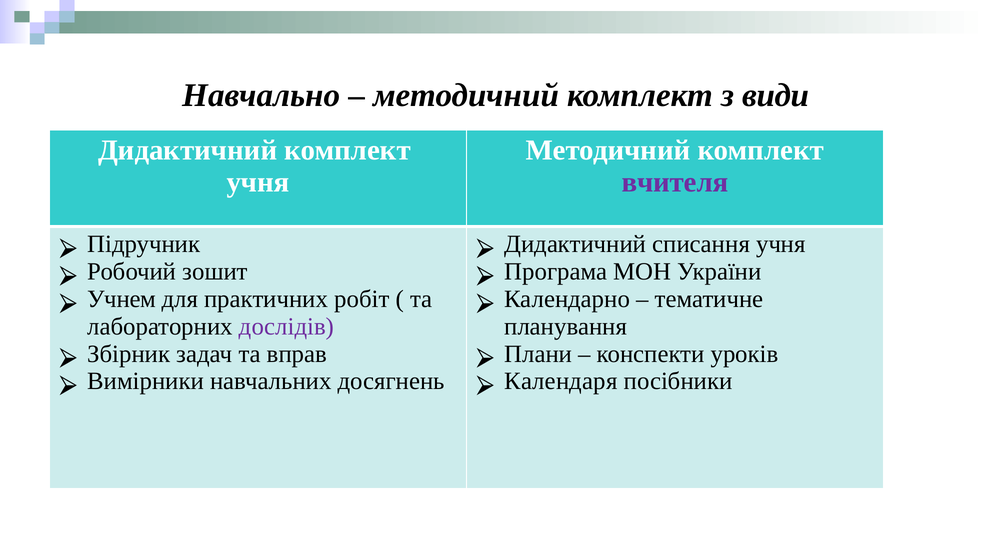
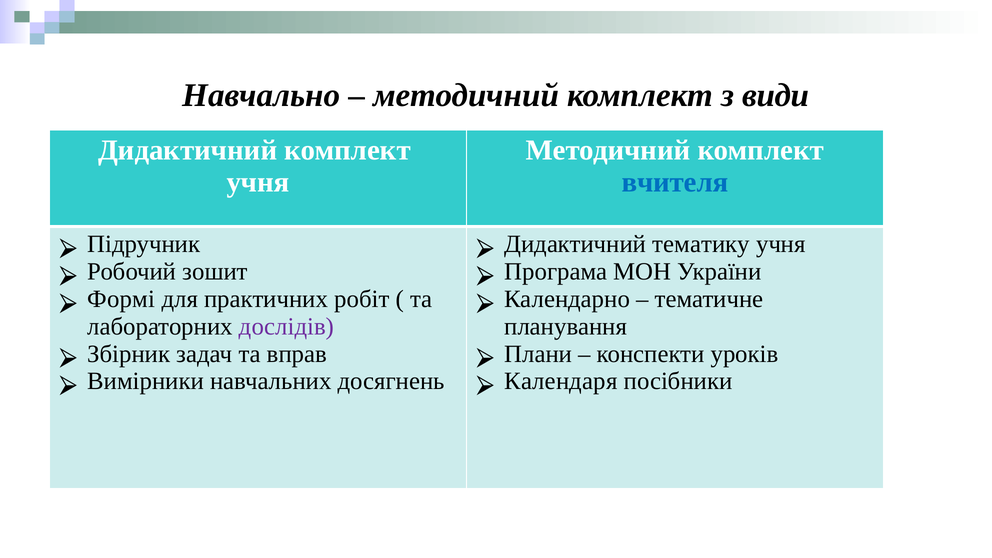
вчителя colour: purple -> blue (675, 182)
списання: списання -> тематику (701, 244)
Учнем: Учнем -> Формі (121, 299)
